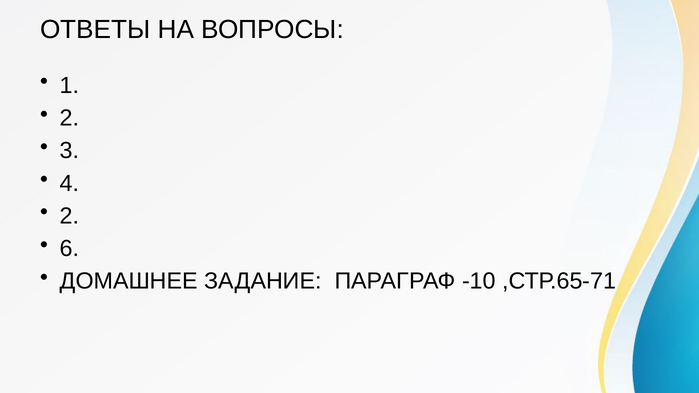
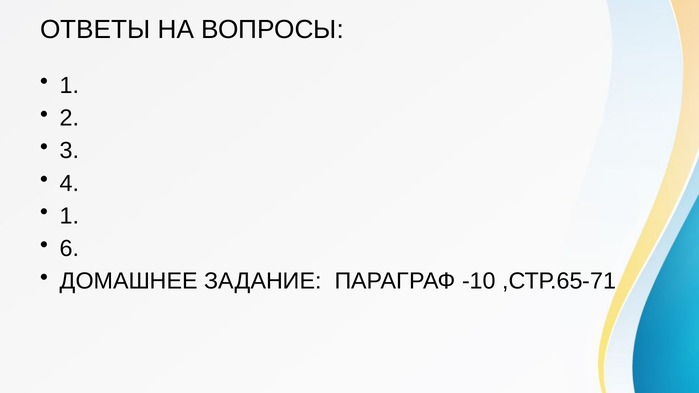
2: 2 -> 1 (69, 216)
